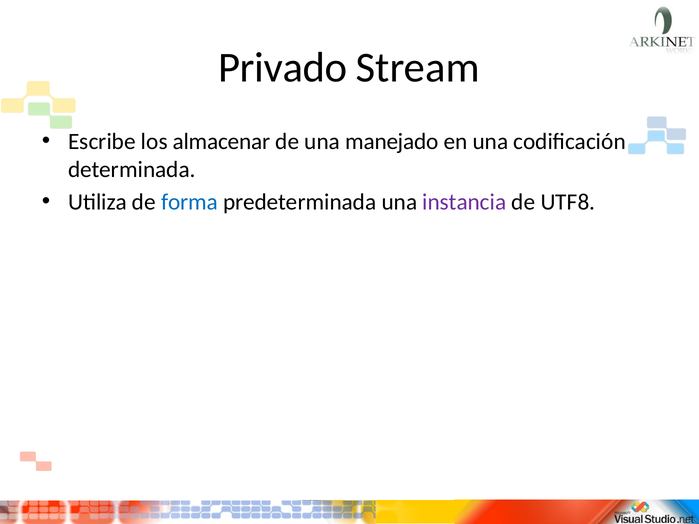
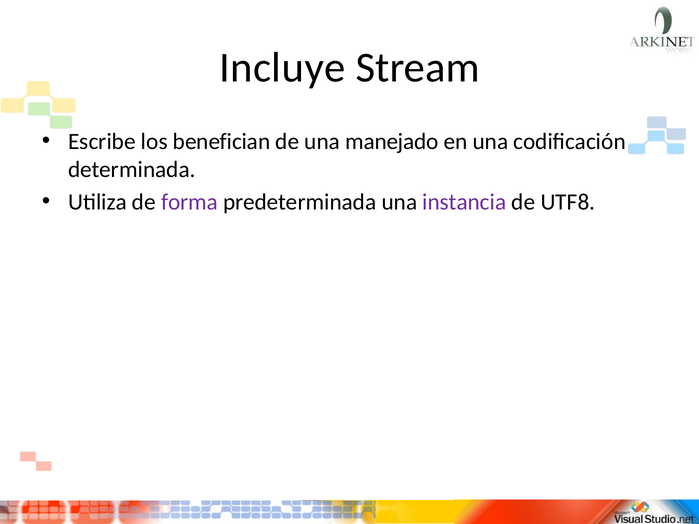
Privado: Privado -> Incluye (282, 68)
almacenar: almacenar -> benefician (222, 141)
forma colour: blue -> purple (189, 202)
